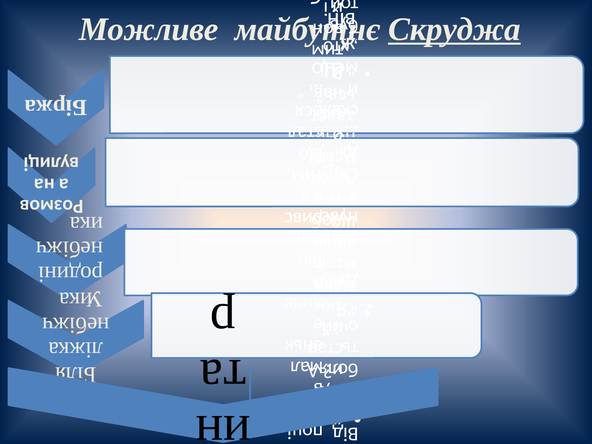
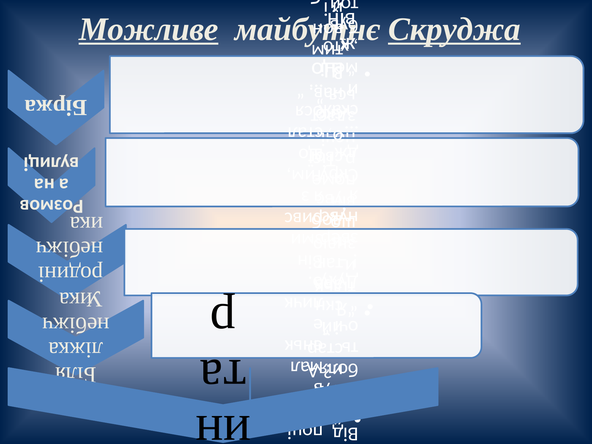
Можливе underline: none -> present (149, 29)
